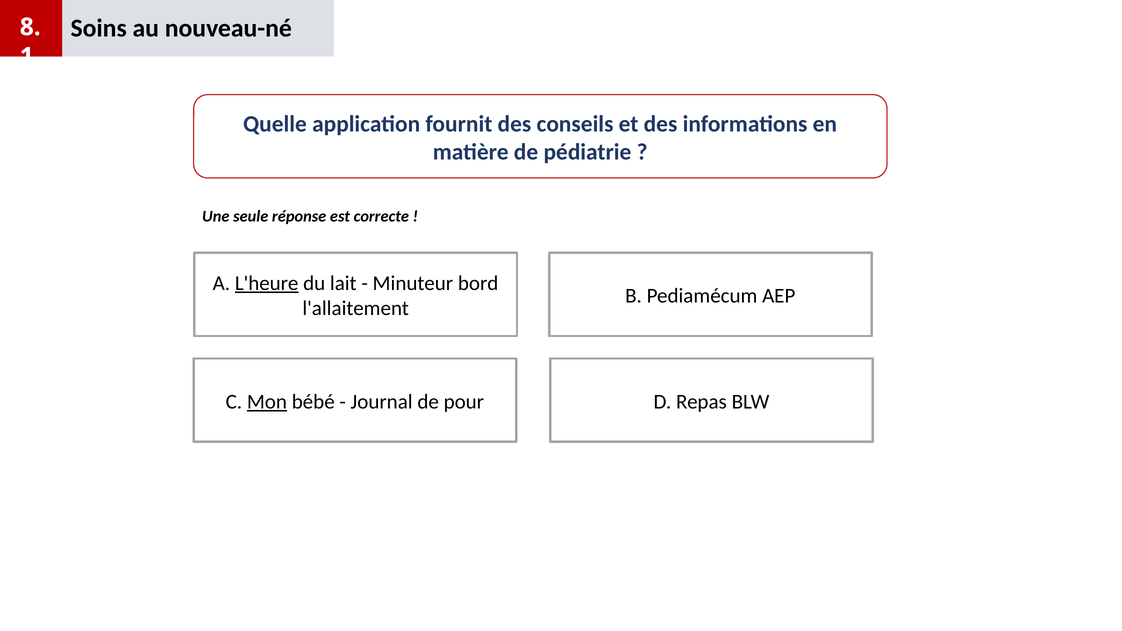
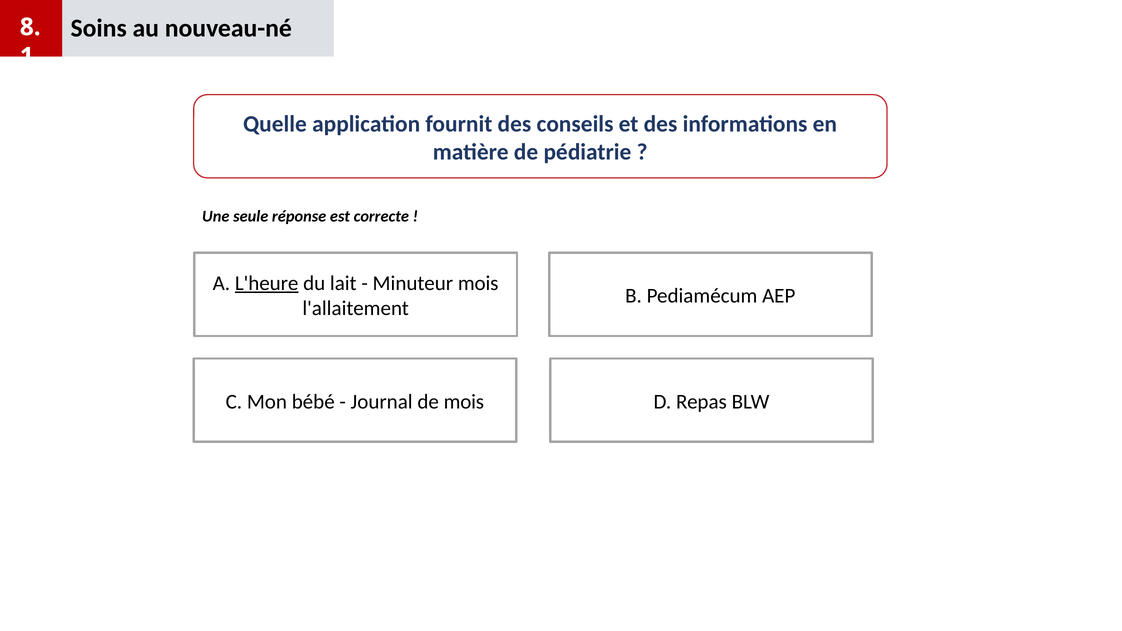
Minuteur bord: bord -> mois (478, 283)
Mon underline: present -> none (267, 402)
de pour: pour -> mois (464, 402)
